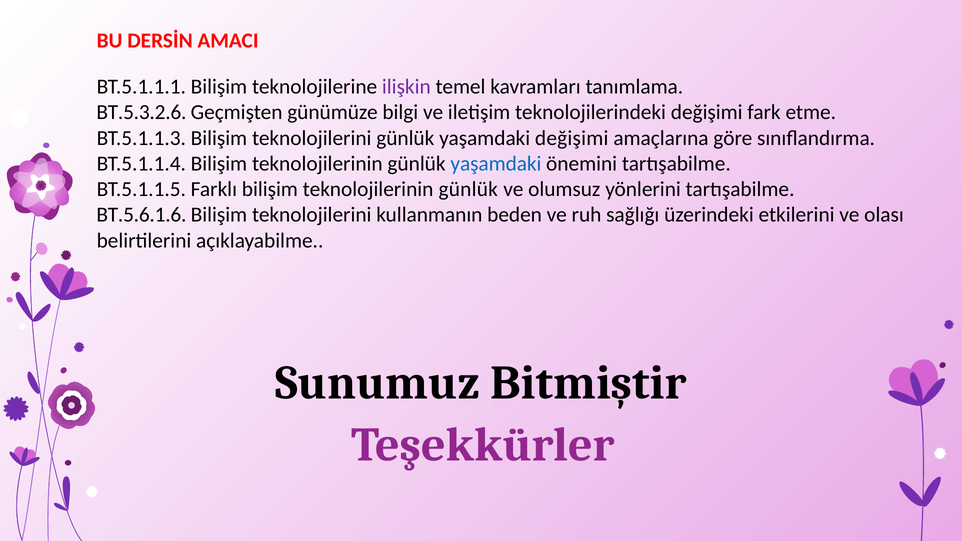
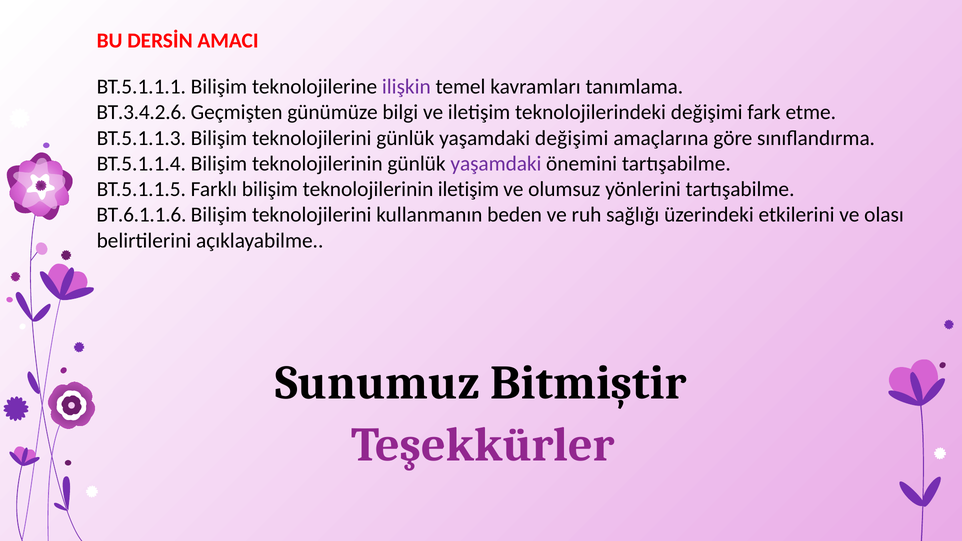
BT.5.3.2.6: BT.5.3.2.6 -> BT.3.4.2.6 (141, 112)
yaşamdaki colour: blue -> purple (496, 164)
Farklı bilişim teknolojilerinin günlük: günlük -> iletişim (468, 189)
BT.5.6.1.6: BT.5.6.1.6 -> BT.6.1.1.6 (141, 215)
